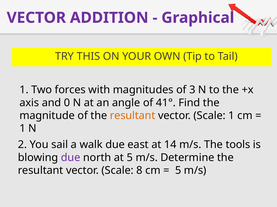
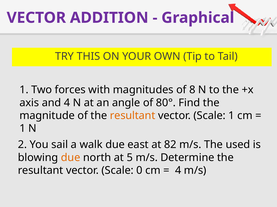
3: 3 -> 8 (192, 90)
and 0: 0 -> 4 (67, 103)
41°: 41° -> 80° (166, 103)
14: 14 -> 82 (170, 145)
tools: tools -> used (238, 145)
due colour: purple -> orange (71, 158)
8: 8 -> 0 (139, 171)
5: 5 -> 4 (178, 171)
